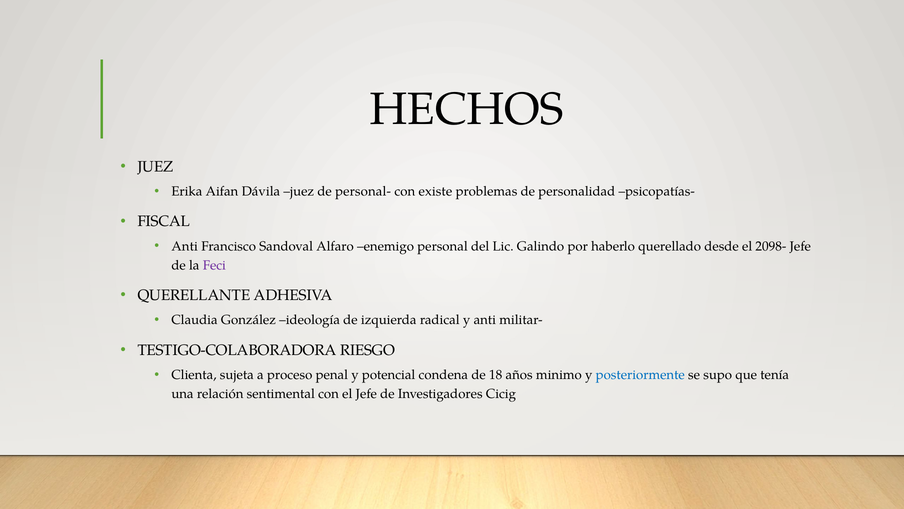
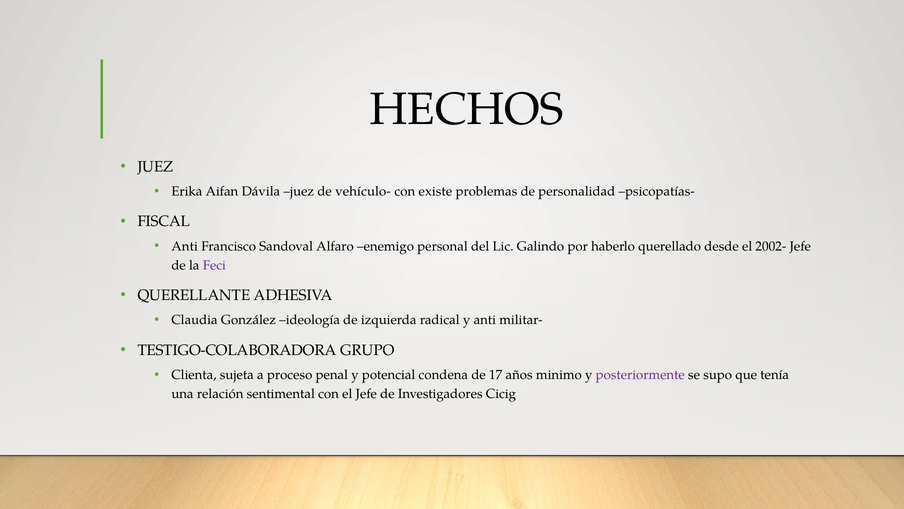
personal-: personal- -> vehículo- (363, 191)
2098-: 2098- -> 2002- (771, 246)
RIESGO: RIESGO -> GRUPO (367, 350)
18: 18 -> 17 (496, 374)
posteriormente colour: blue -> purple (640, 374)
